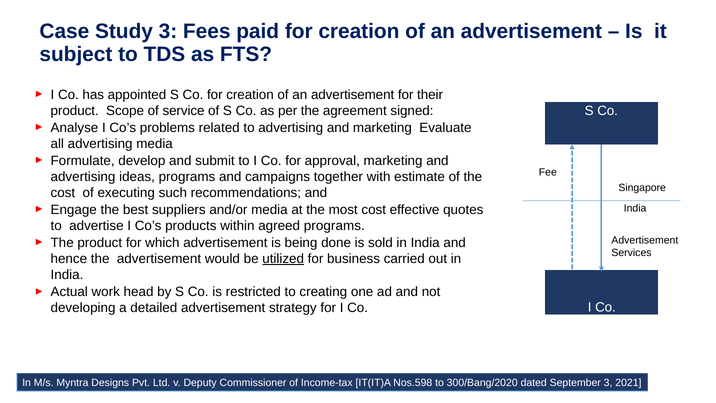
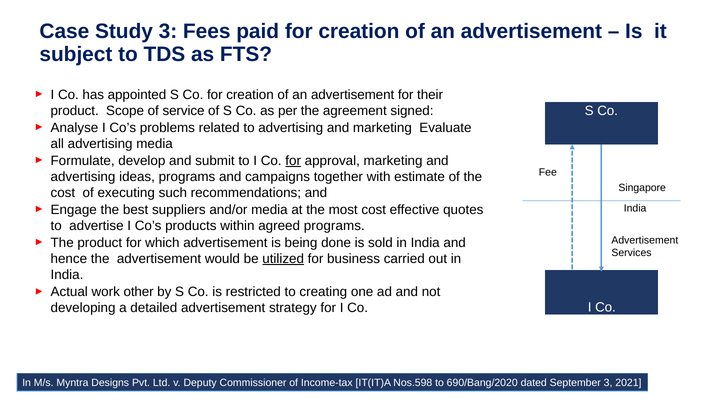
for underline: none -> present (293, 160)
head: head -> other (139, 292)
300/Bang/2020: 300/Bang/2020 -> 690/Bang/2020 (482, 383)
